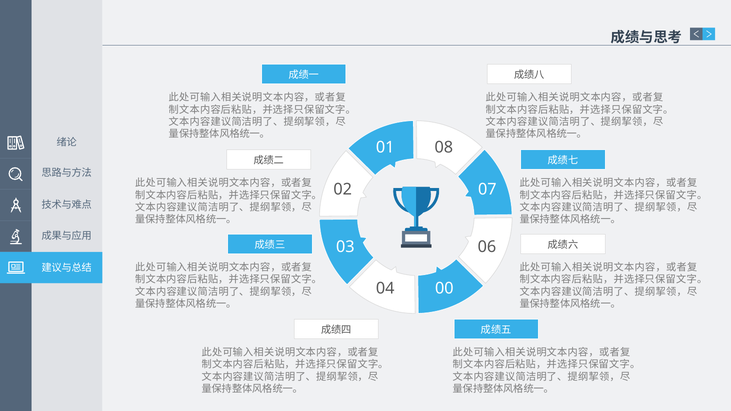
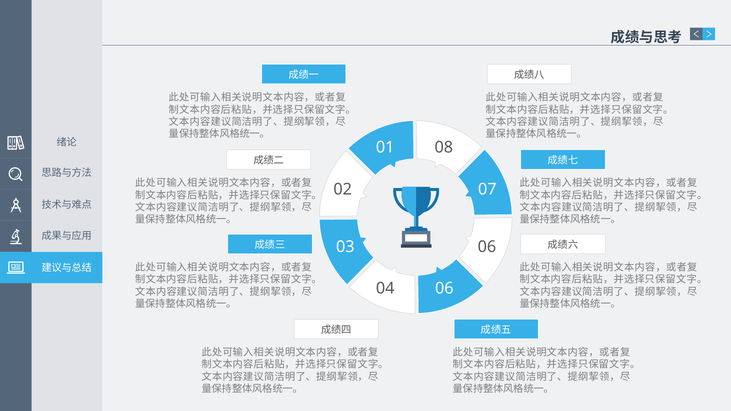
04 00: 00 -> 06 (444, 289)
